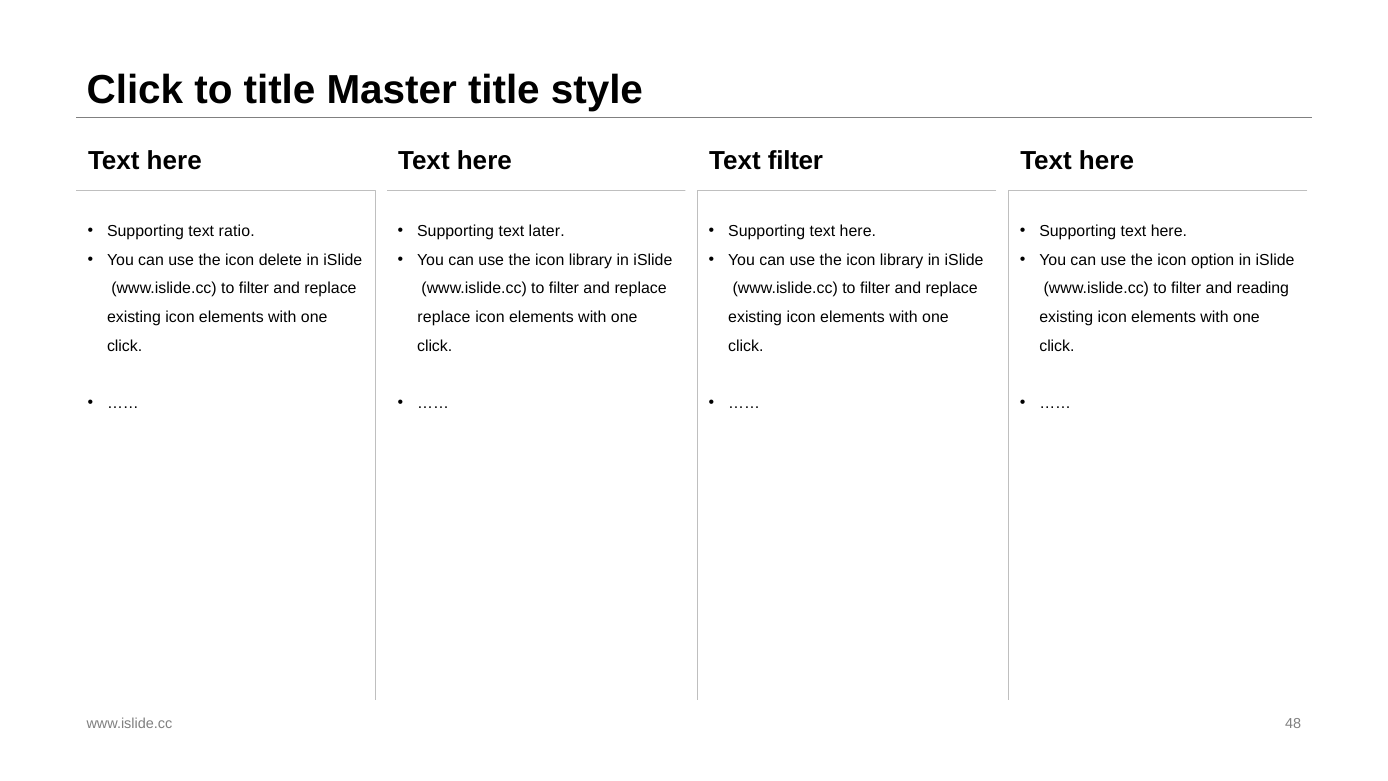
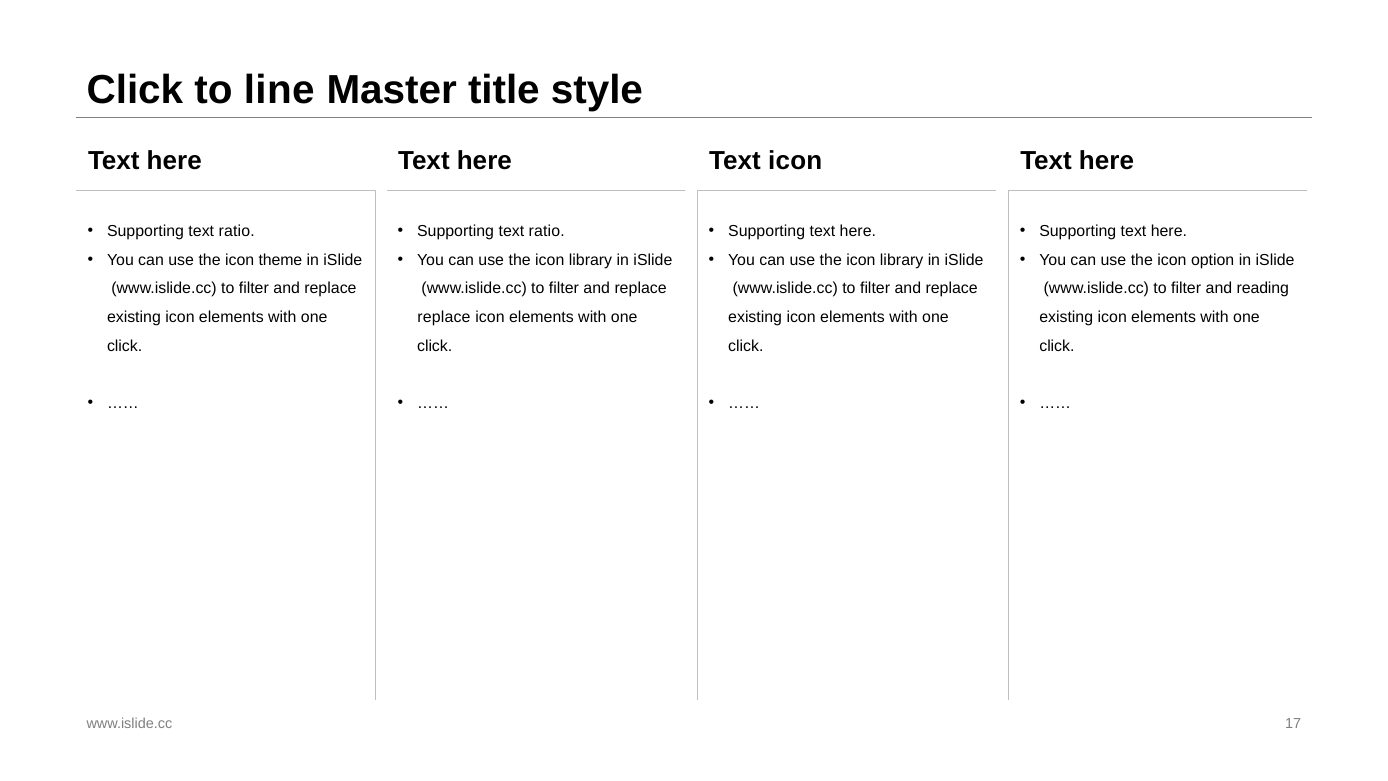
to title: title -> line (279, 90)
Text filter: filter -> icon (795, 161)
later: later -> ratio (547, 231)
delete: delete -> theme (280, 260)
48: 48 -> 17 (1293, 723)
